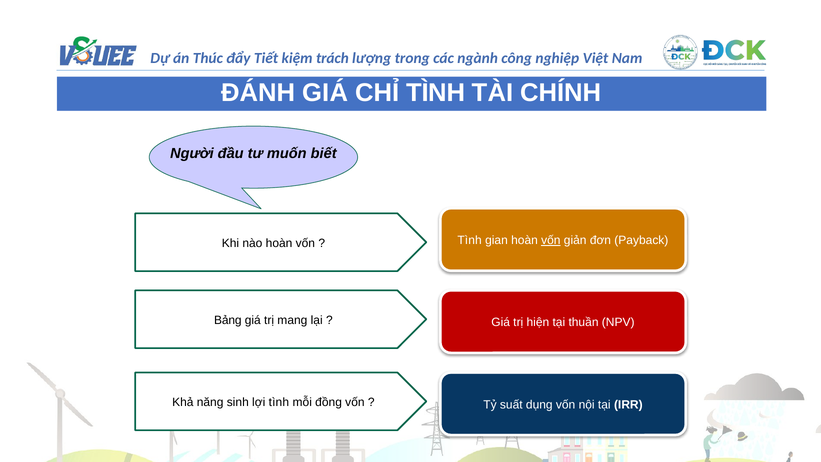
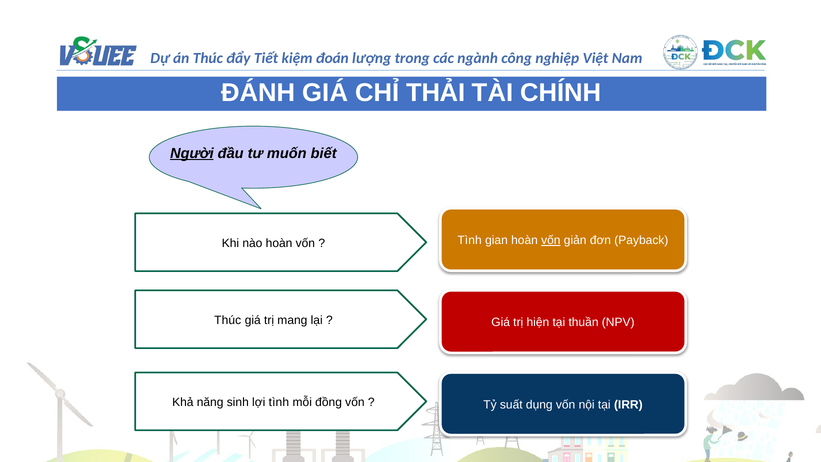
trách: trách -> đoán (332, 58)
CHỈ TÌNH: TÌNH -> THẢI (436, 93)
Người underline: none -> present (192, 153)
Bảng: Bảng -> Thúc (228, 320)
